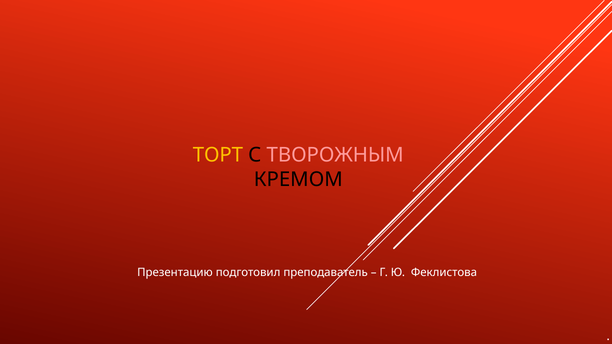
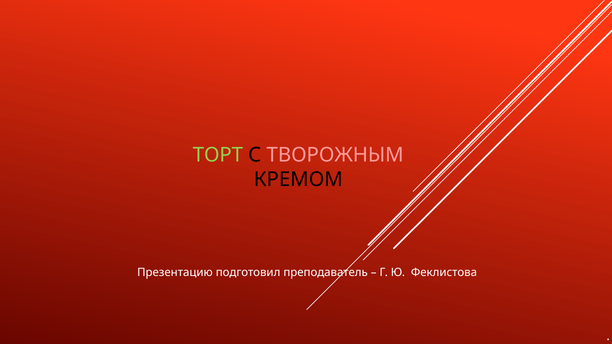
ТОРТ colour: yellow -> light green (218, 155)
